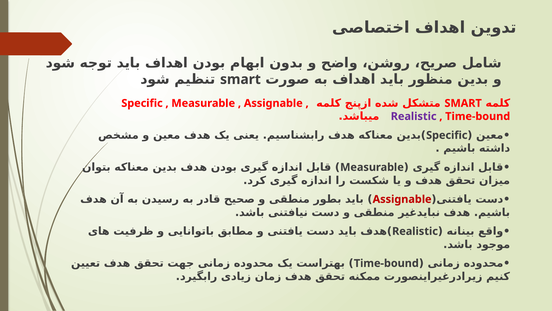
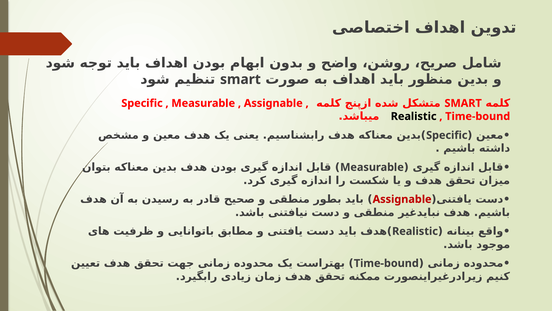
Realistic colour: purple -> black (414, 116)
